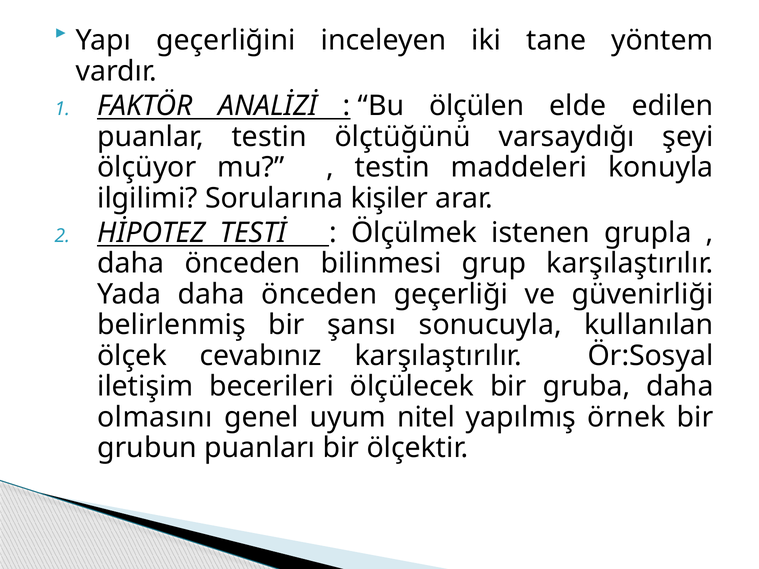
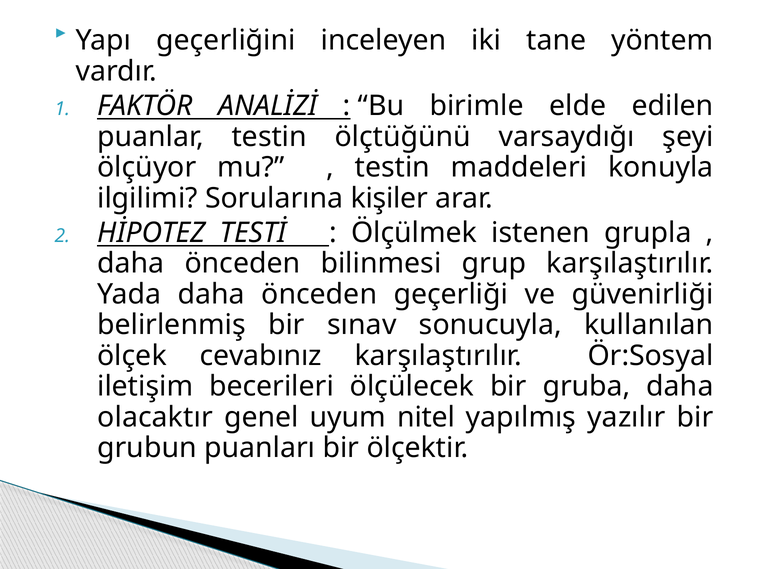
ölçülen: ölçülen -> birimle (477, 106)
şansı: şansı -> sınav (362, 325)
olmasını: olmasını -> olacaktır (155, 417)
örnek: örnek -> yazılır (626, 417)
